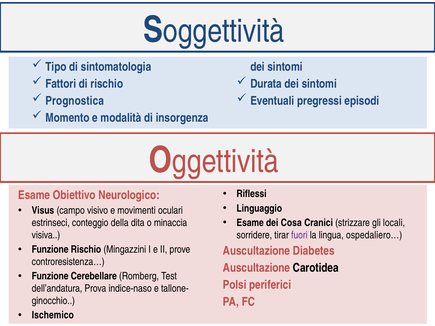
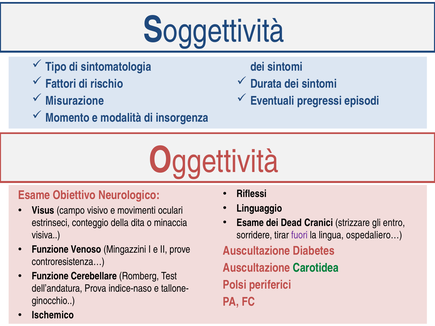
Prognostica: Prognostica -> Misurazione (75, 101)
Cosa: Cosa -> Dead (291, 223)
locali: locali -> entro (394, 223)
Funzione Rischio: Rischio -> Venoso (86, 250)
Carotidea colour: black -> green (316, 268)
